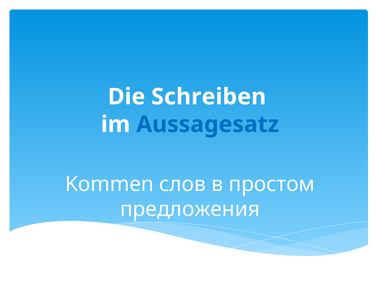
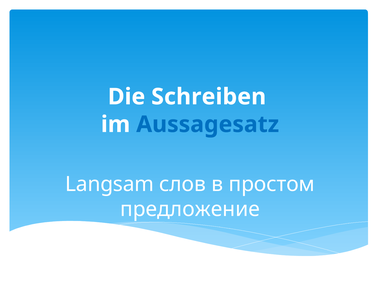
Kommen: Kommen -> Langsam (110, 184)
предложения: предложения -> предложение (190, 209)
